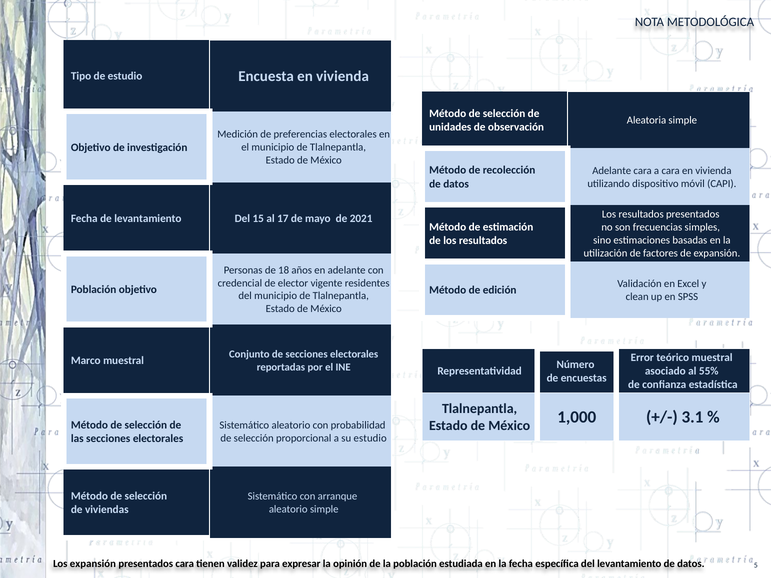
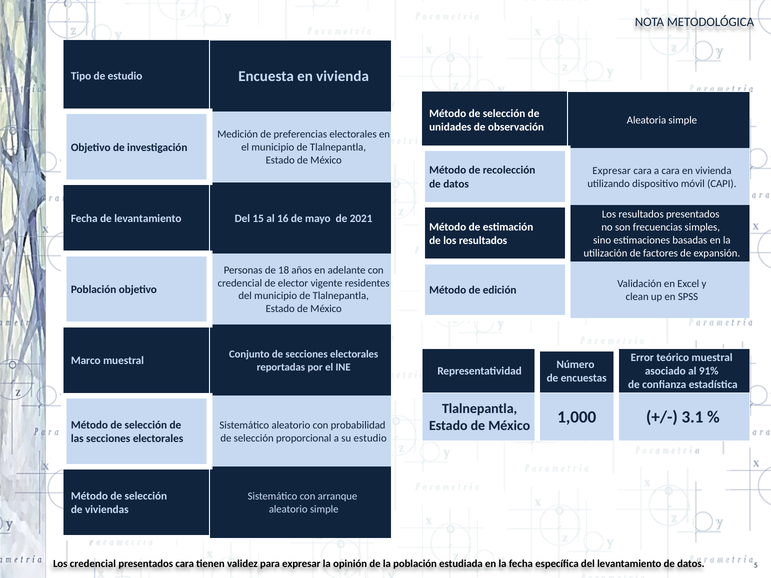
Adelante: Adelante -> Expresar (612, 171)
17: 17 -> 16 (283, 219)
55%: 55% -> 91% (709, 371)
Los expansión: expansión -> credencial (93, 564)
